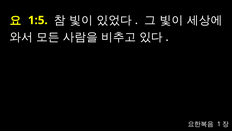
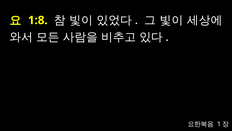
1:5: 1:5 -> 1:8 (38, 20)
